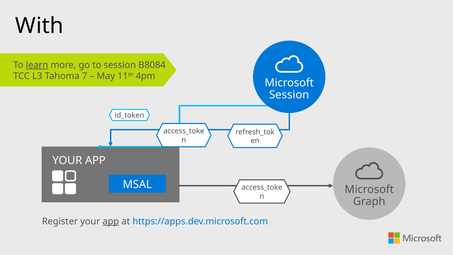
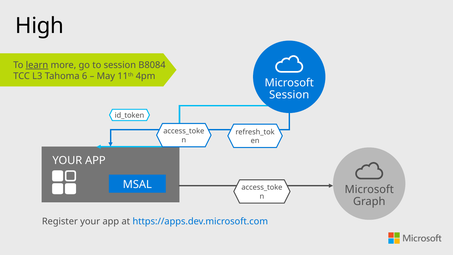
With: With -> High (40, 26)
7: 7 -> 6 (85, 76)
app underline: present -> none (111, 221)
